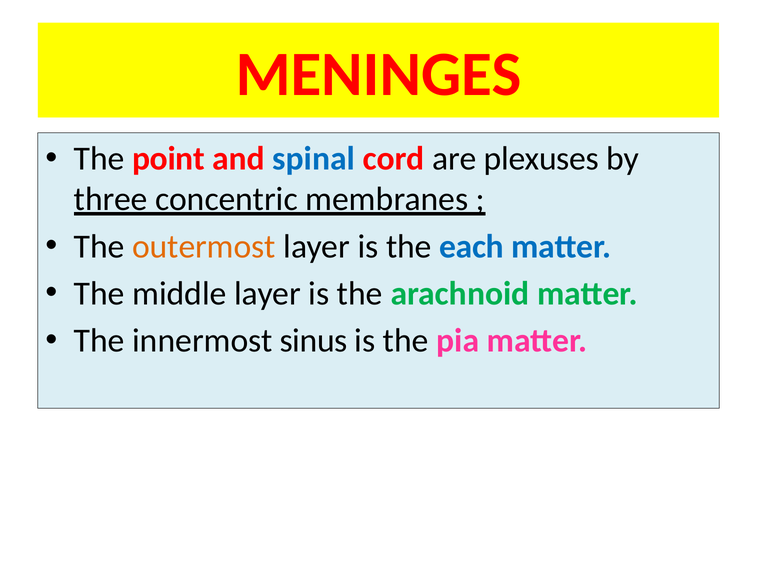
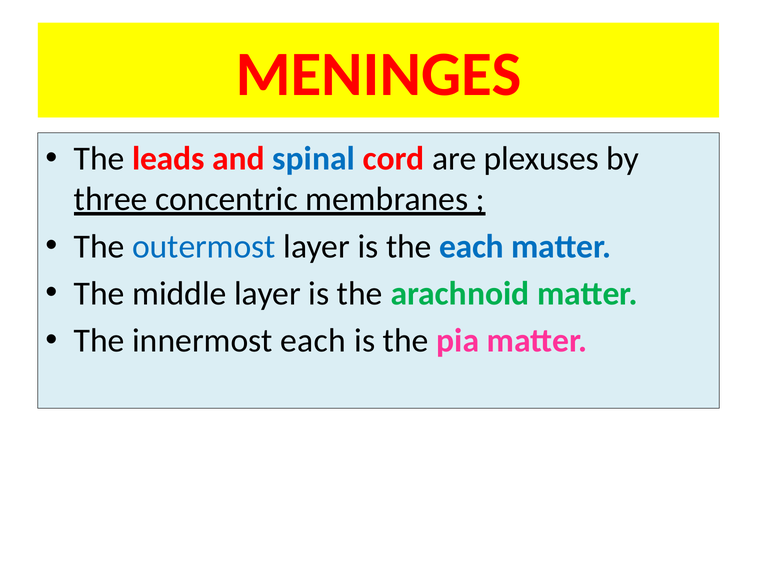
point: point -> leads (168, 159)
outermost colour: orange -> blue (204, 246)
innermost sinus: sinus -> each (313, 341)
